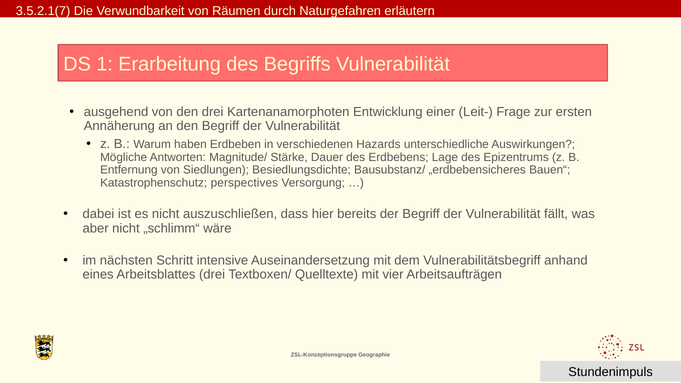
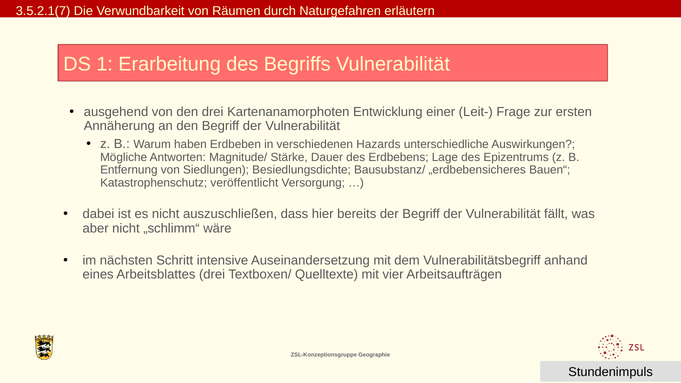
perspectives: perspectives -> veröffentlicht (244, 183)
